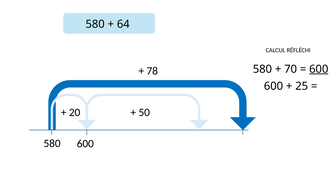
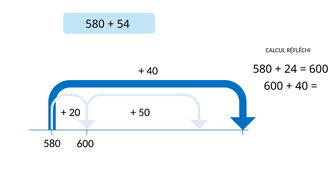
64: 64 -> 54 (123, 24)
70: 70 -> 24 (291, 69)
600 underline: present -> none (319, 69)
78: 78 -> 40 (152, 71)
25: 25 -> 40 (302, 86)
